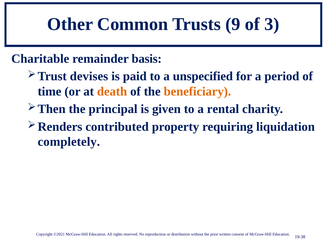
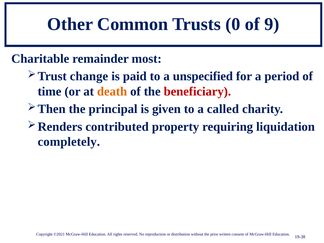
9: 9 -> 0 (233, 24)
3: 3 -> 9 (272, 24)
basis: basis -> most (147, 59)
devises: devises -> change (89, 76)
beneficiary colour: orange -> red (197, 91)
rental: rental -> called (223, 109)
